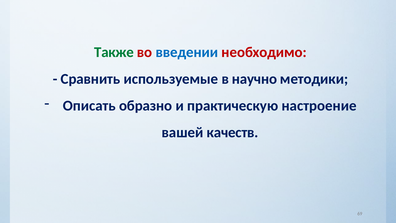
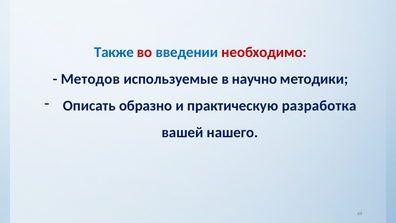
Также colour: green -> blue (114, 52)
Сравнить: Сравнить -> Методов (90, 79)
настроение: настроение -> разработка (319, 106)
качеств: качеств -> нашего (232, 132)
